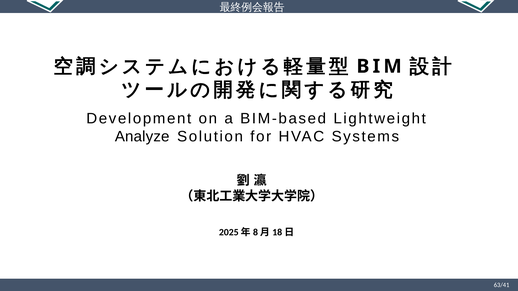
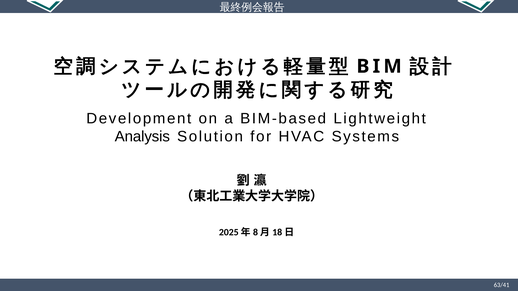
Analyze: Analyze -> Analysis (142, 137)
